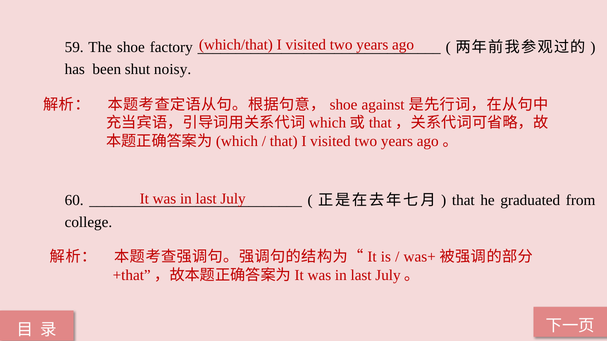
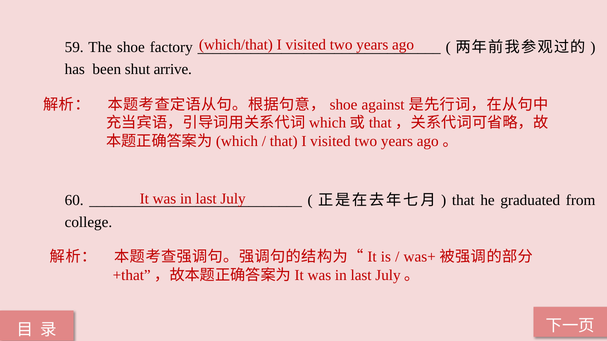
noisy: noisy -> arrive (173, 69)
